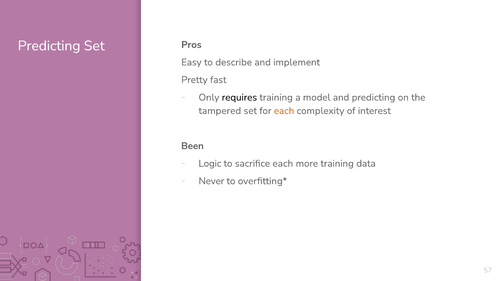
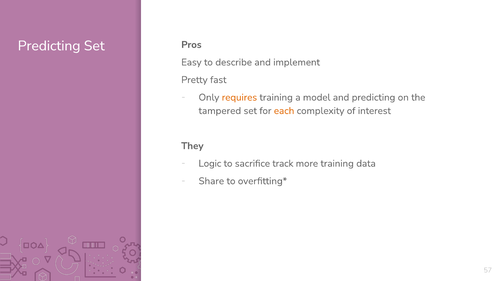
requires colour: black -> orange (239, 97)
Been: Been -> They (192, 146)
sacrifice each: each -> track (283, 163)
Never: Never -> Share (211, 181)
